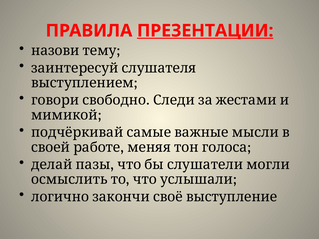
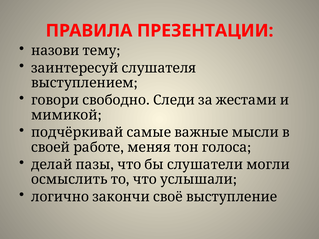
ПРЕЗЕНТАЦИИ underline: present -> none (205, 31)
